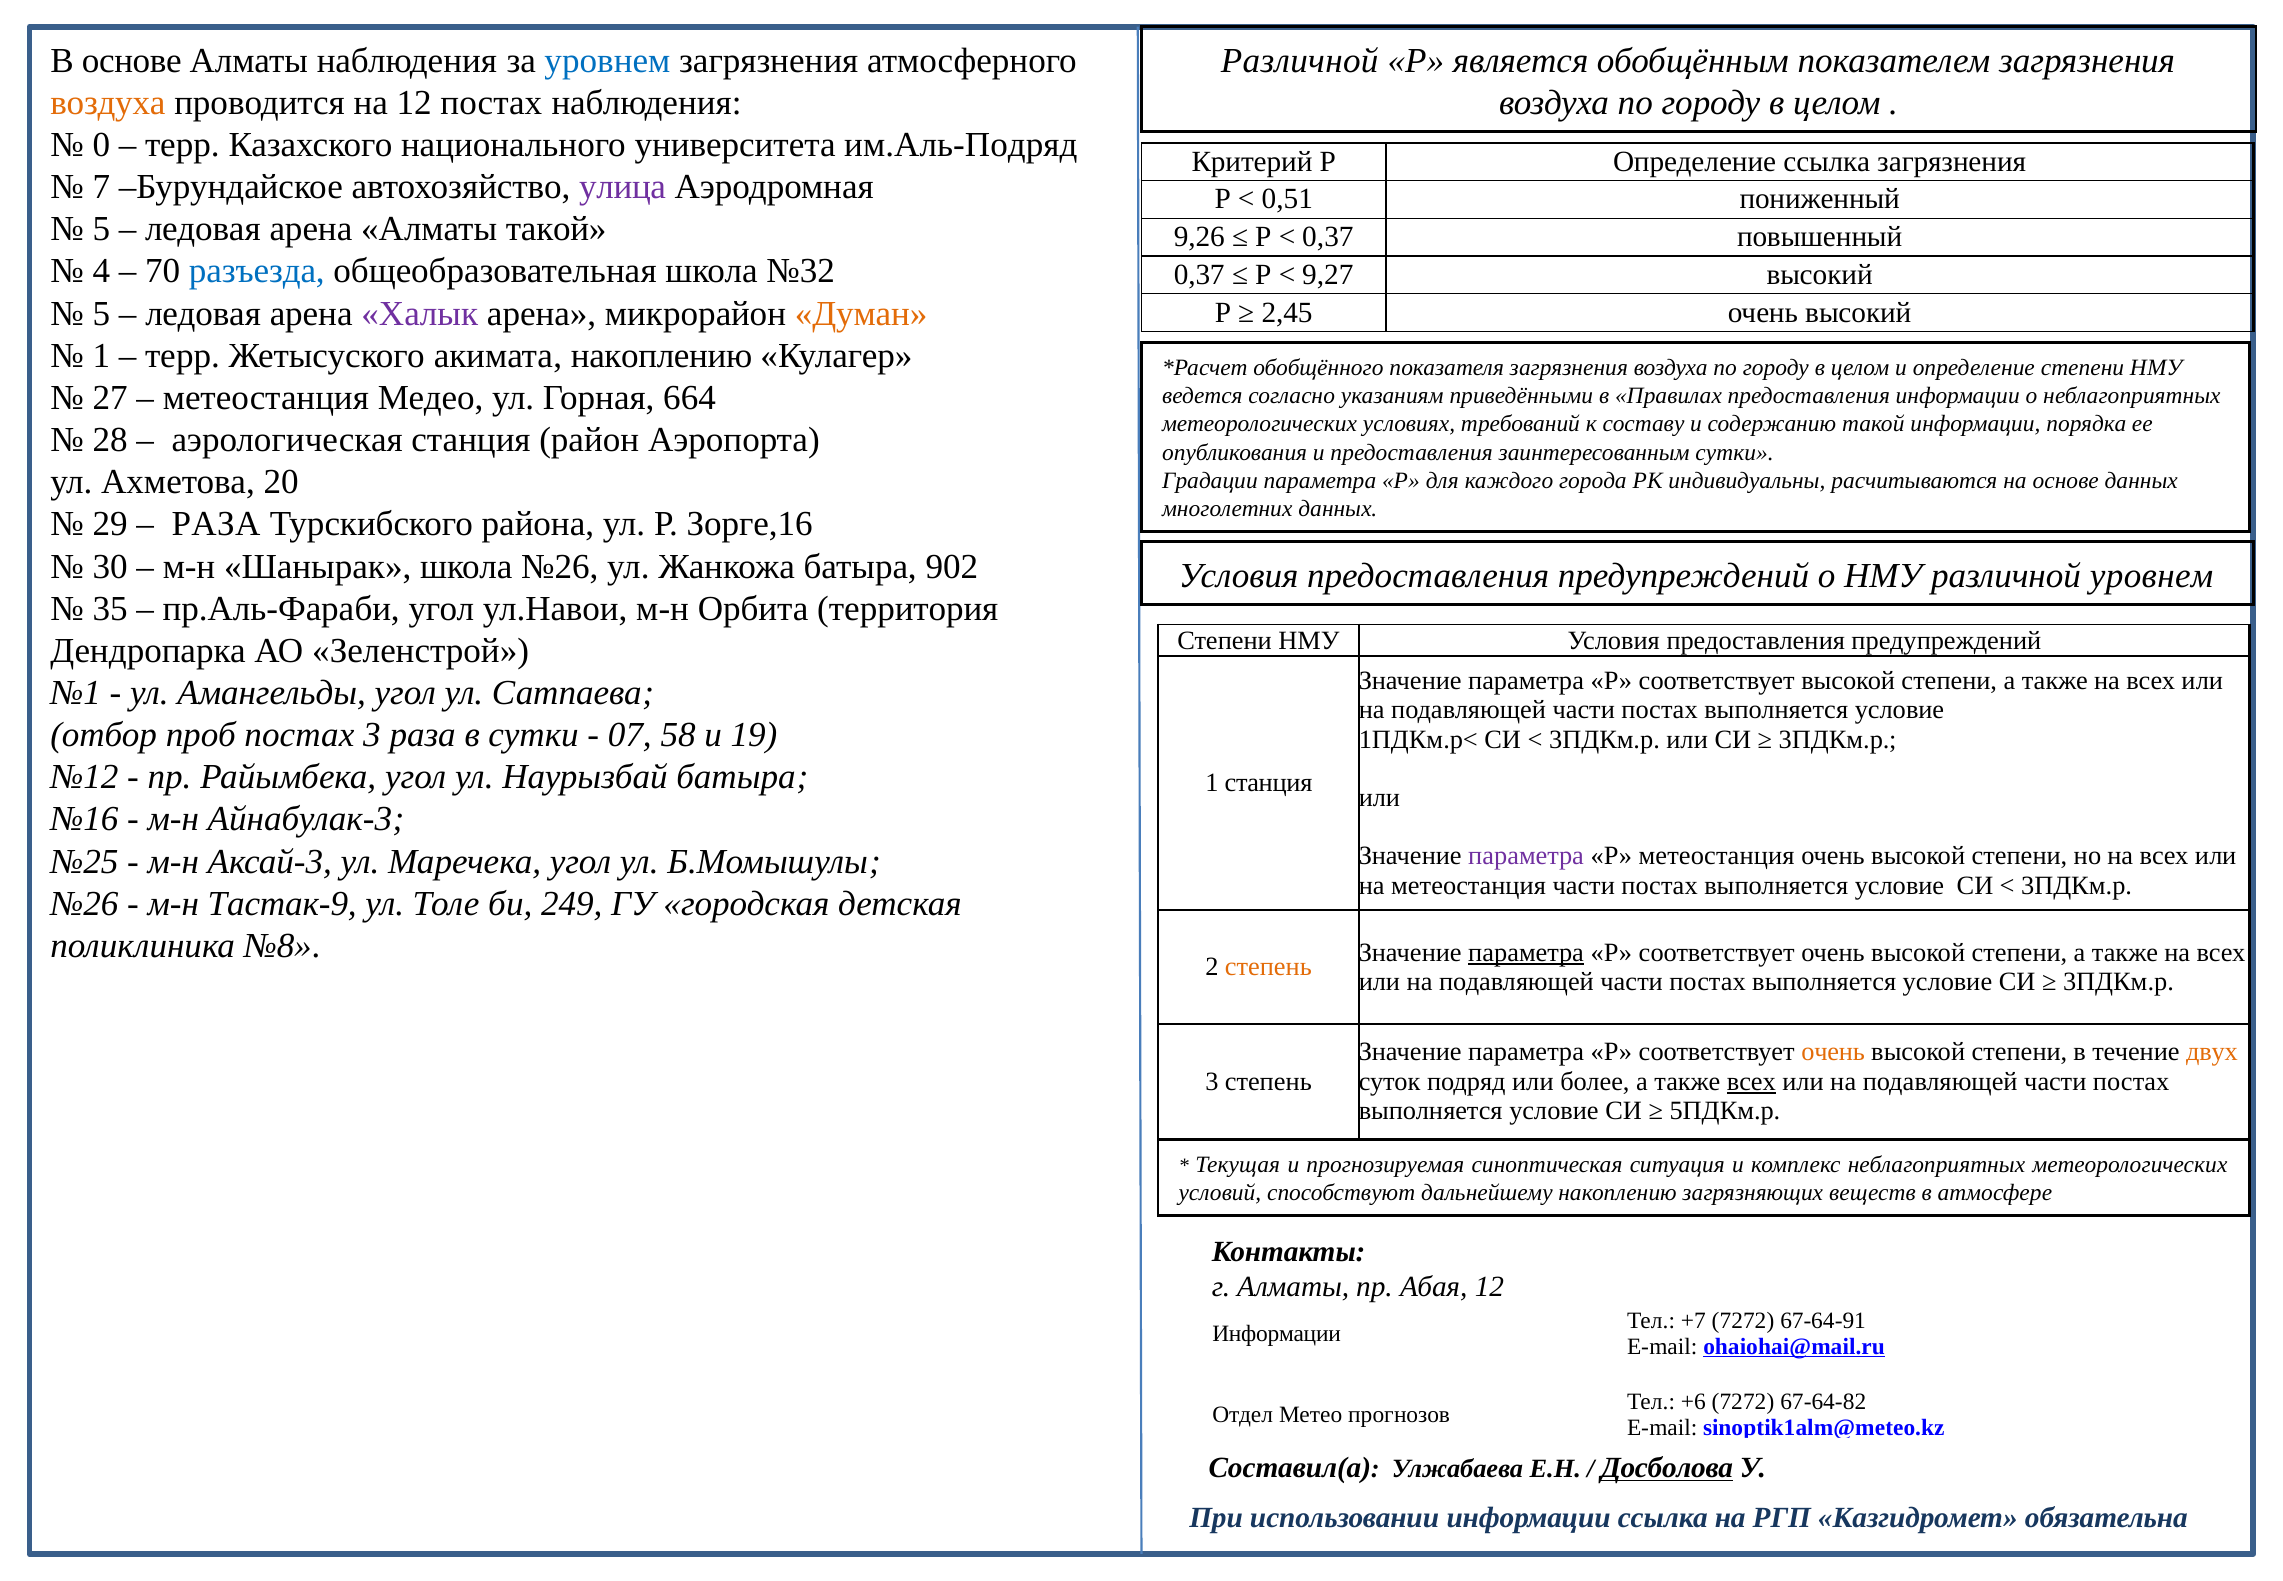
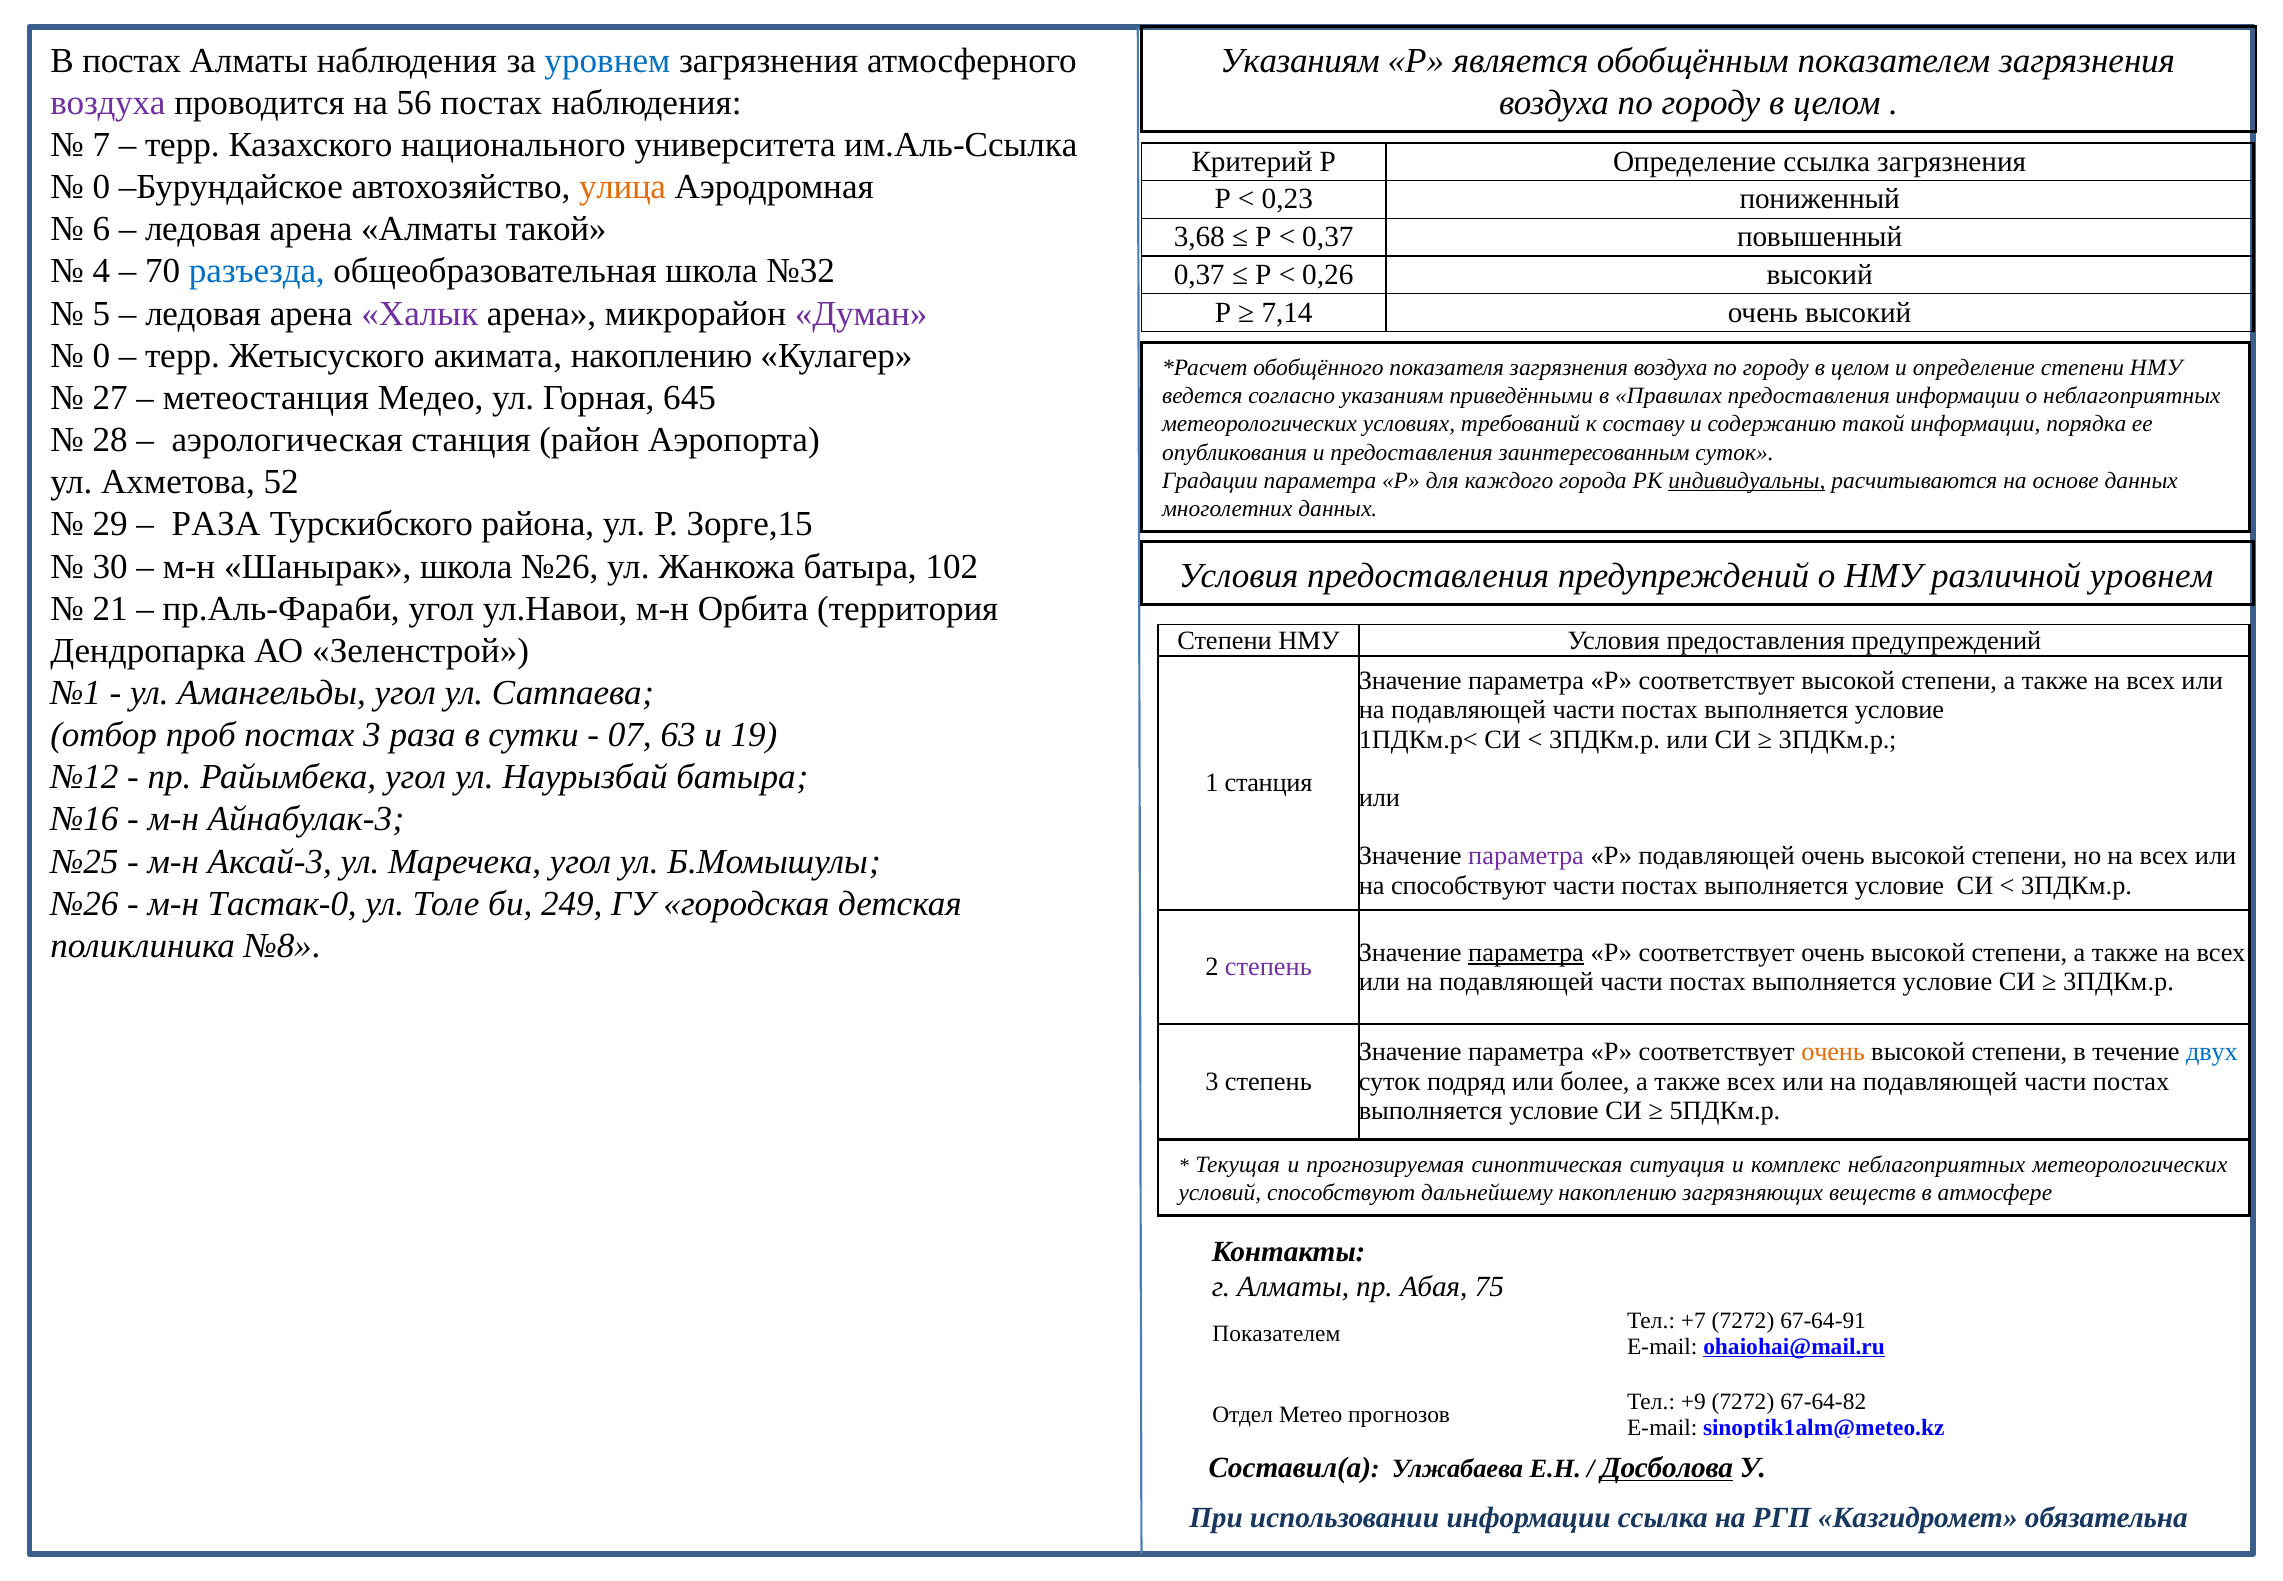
В основе: основе -> постах (132, 61)
Различной: Различной -> Указаниям (1300, 61)
воздуха colour: orange -> purple (108, 103)
на 12: 12 -> 56 (414, 103)
0: 0 -> 7 (101, 145)
им.Аль-Подряд: им.Аль-Подряд -> им.Аль-Ссылка (961, 145)
7: 7 -> 0 (101, 187)
улица colour: purple -> orange (623, 187)
0,51: 0,51 -> 0,23 (1287, 199)
5: 5 -> 6 (101, 229)
9,26: 9,26 -> 3,68 (1199, 237)
9,27: 9,27 -> 0,26 (1328, 275)
Думан colour: orange -> purple (861, 313)
2,45: 2,45 -> 7,14 (1287, 312)
1: 1 -> 0 (101, 356)
664: 664 -> 645 (690, 398)
заинтересованным сутки: сутки -> суток (1735, 452)
20: 20 -> 52 (281, 482)
индивидуальны underline: none -> present (1747, 480)
Зорге,16: Зорге,16 -> Зорге,15 (750, 524)
902: 902 -> 102 (952, 566)
35: 35 -> 21 (110, 608)
58: 58 -> 63 (678, 735)
Р метеостанция: метеостанция -> подавляющей (1717, 856)
на метеостанция: метеостанция -> способствуют (1469, 885)
Тастак-9: Тастак-9 -> Тастак-0 (282, 903)
степень colour: orange -> purple (1268, 967)
двух colour: orange -> blue (2212, 1052)
всех underline: present -> none (1751, 1081)
Абая 12: 12 -> 75 (1489, 1287)
Информации: Информации -> Показателем (1276, 1333)
+6: +6 -> +9 (1693, 1402)
